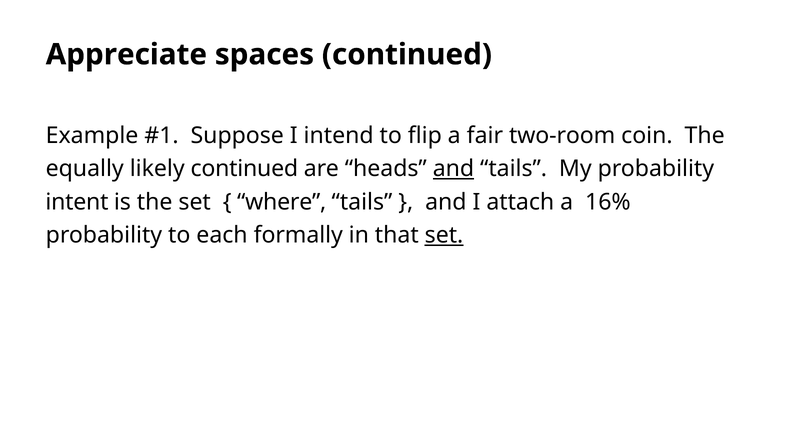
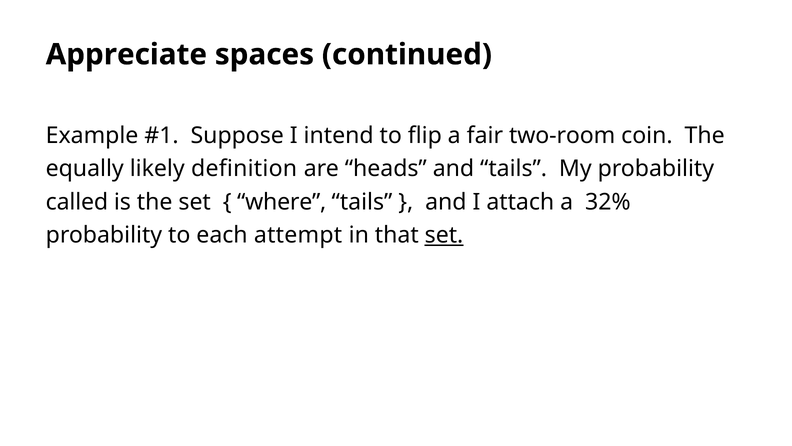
likely continued: continued -> definition (244, 169)
and underline: present -> none (453, 169)
intent: intent -> called (77, 202)
16%: 16% -> 32% (608, 202)
formally: formally -> attempt (298, 235)
